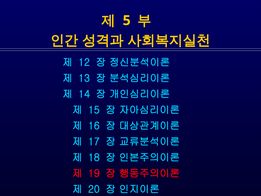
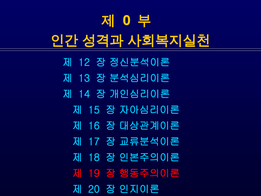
5: 5 -> 0 (127, 20)
